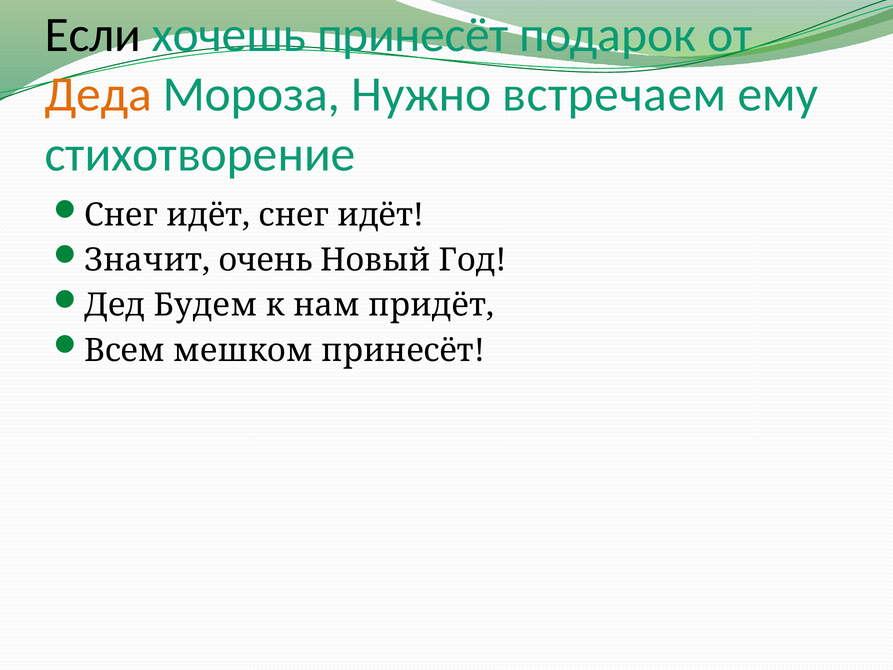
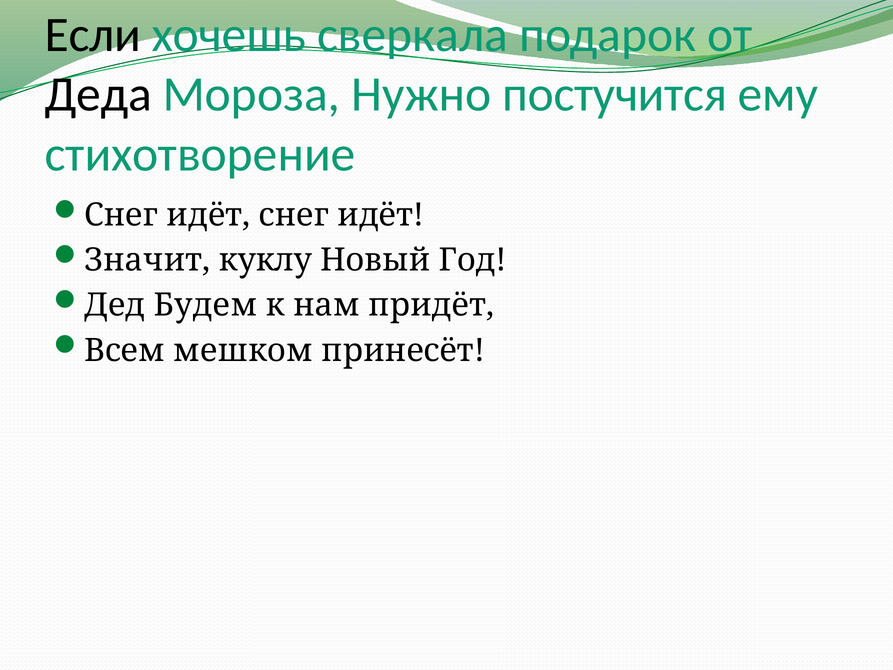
хочешь принесёт: принесёт -> сверкала (413, 35)
Деда colour: orange -> black (98, 95)
встречаем: встречаем -> постучится (615, 95)
очень: очень -> куклу (265, 260)
